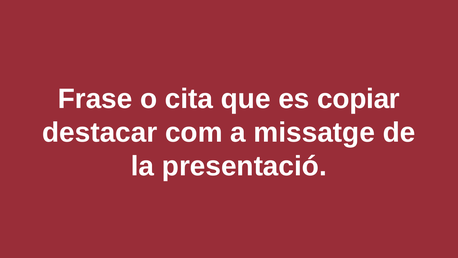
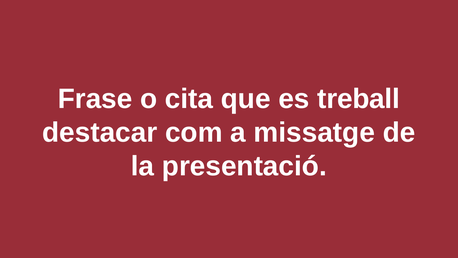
copiar: copiar -> treball (359, 99)
